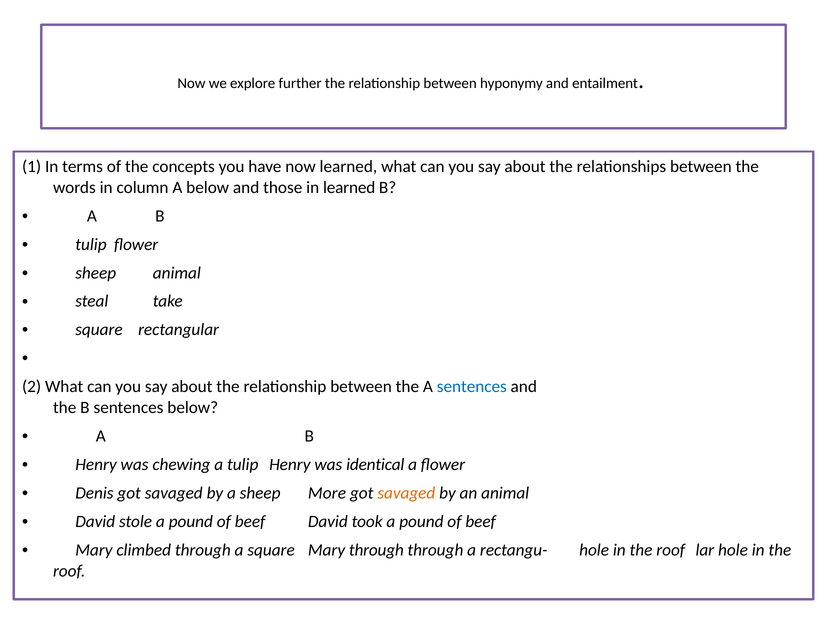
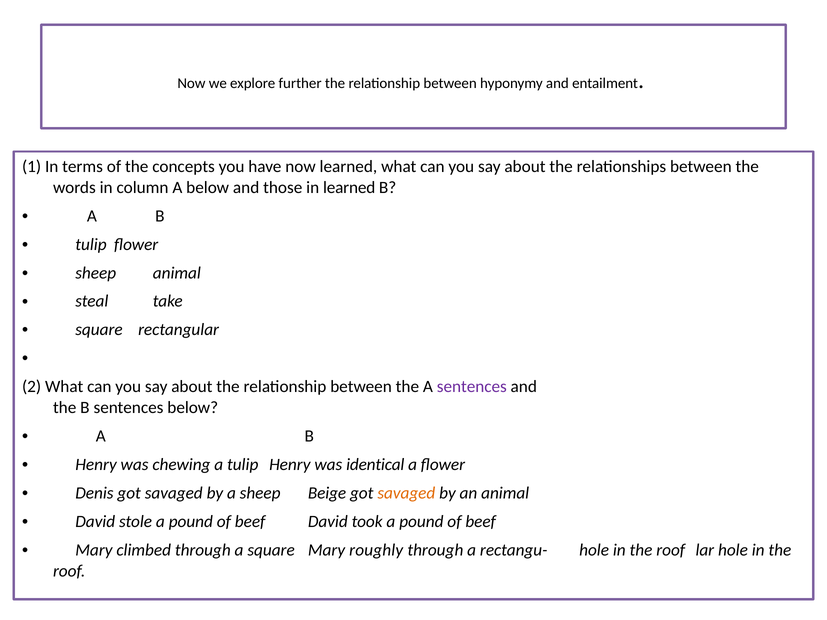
sentences colour: blue -> purple (472, 387)
More: More -> Beige (327, 493)
Mary through: through -> roughly (376, 550)
